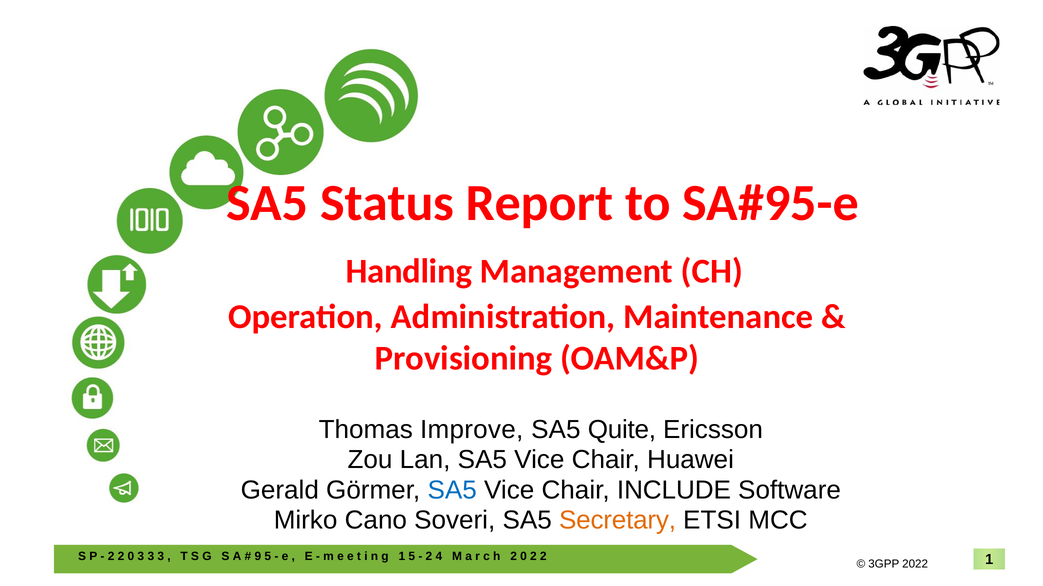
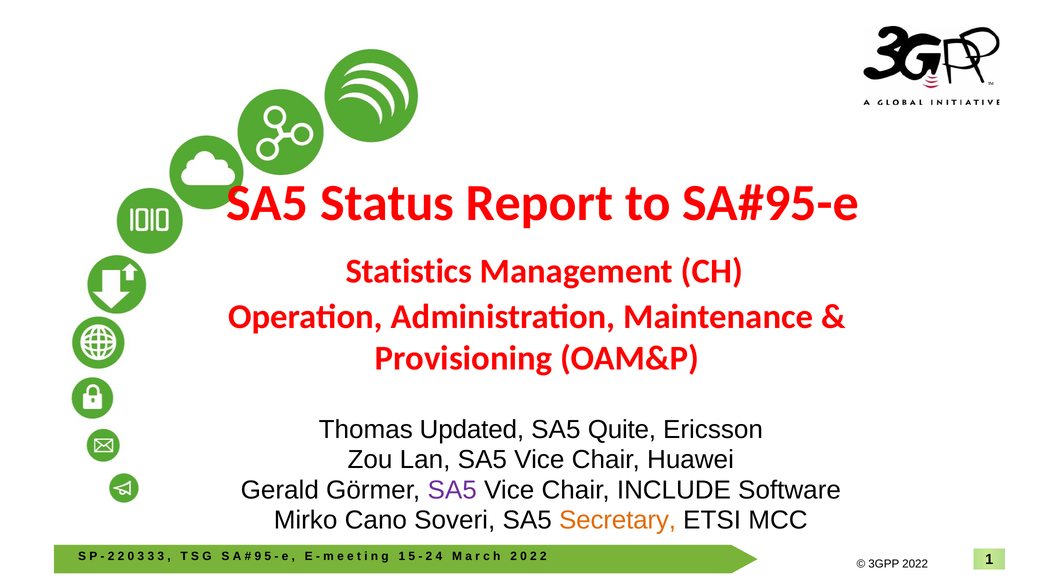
Handling: Handling -> Statistics (409, 272)
Improve: Improve -> Updated (472, 430)
SA5 colour: blue -> purple (452, 491)
